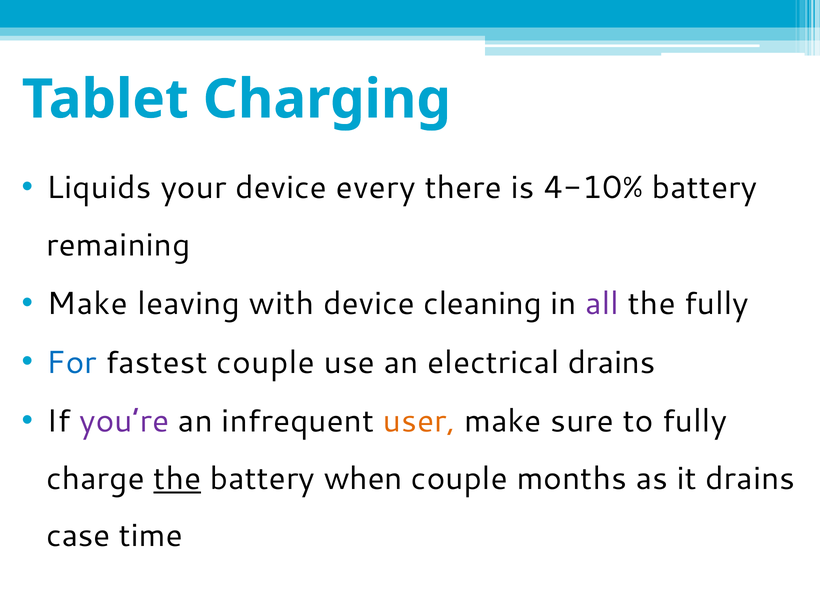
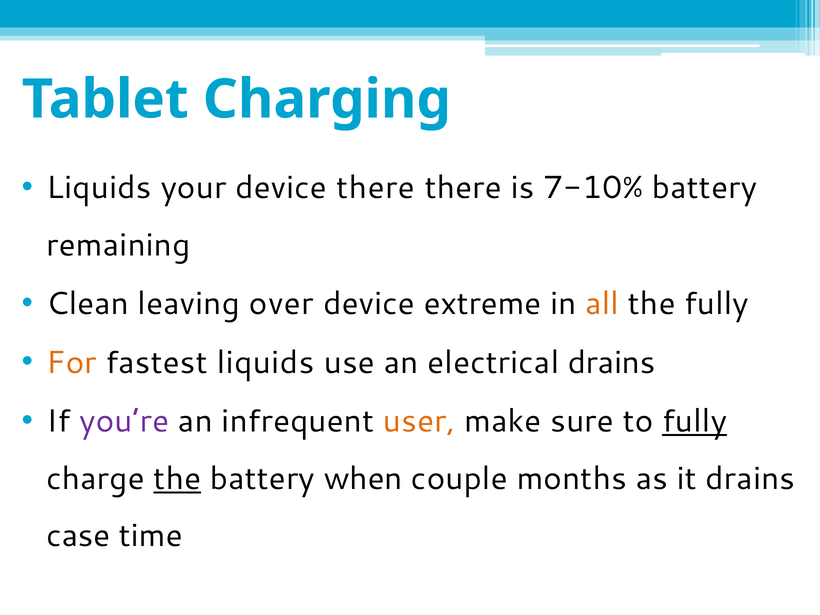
device every: every -> there (376, 188)
4-10%: 4-10% -> 7-10% (593, 188)
Make: Make -> Clean (88, 304)
with: with -> over (281, 304)
cleaning: cleaning -> extreme (483, 304)
all colour: purple -> orange (602, 304)
For colour: blue -> orange (72, 363)
fastest couple: couple -> liquids (266, 363)
fully underline: none -> present (695, 421)
